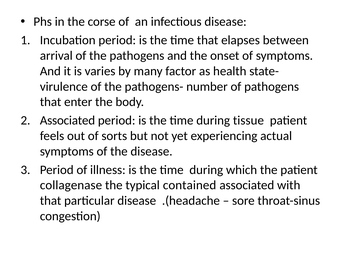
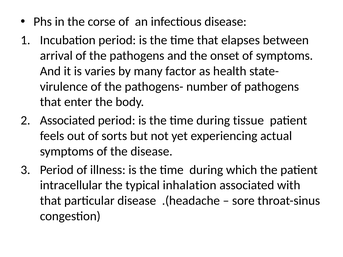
collagenase: collagenase -> intracellular (71, 185)
contained: contained -> inhalation (190, 185)
